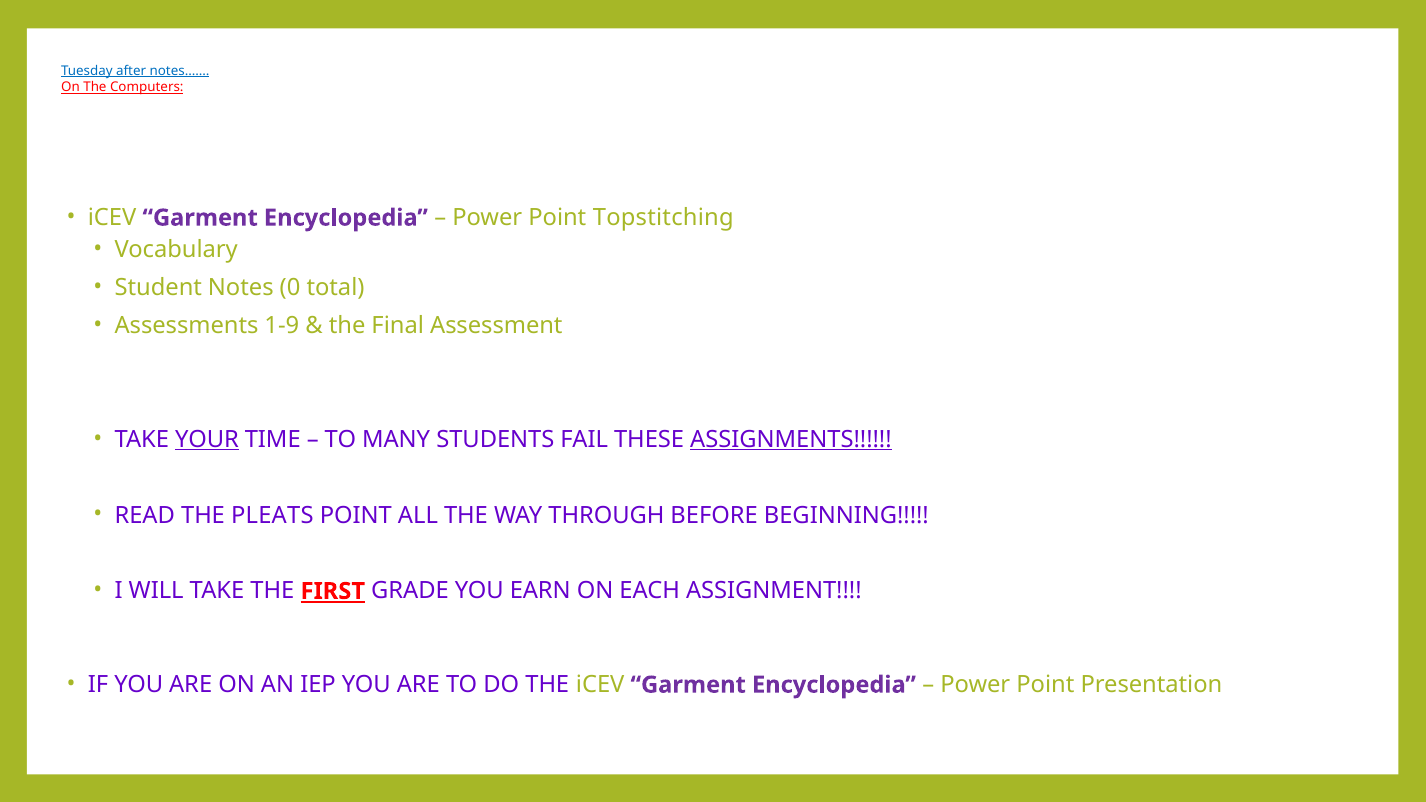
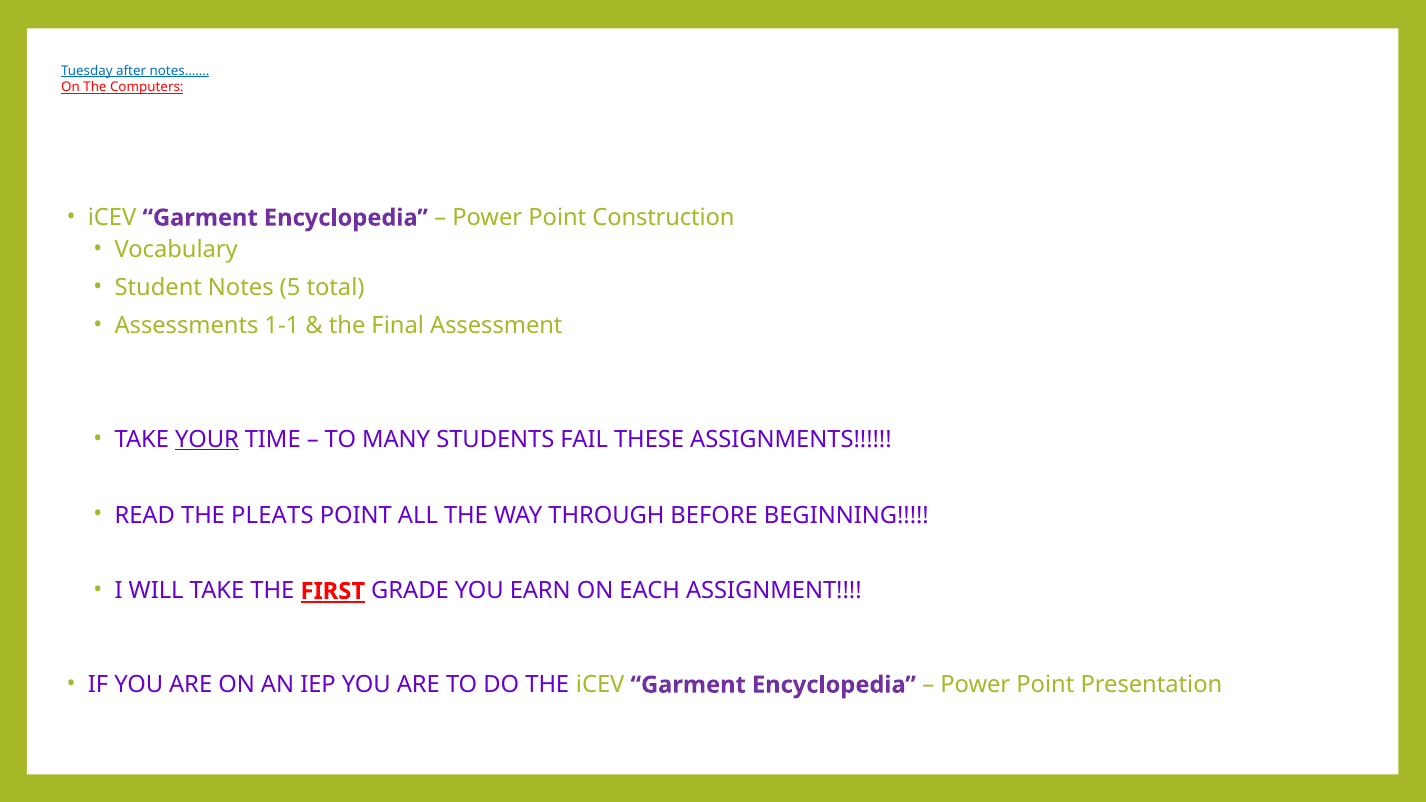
Topstitching: Topstitching -> Construction (663, 218)
0: 0 -> 5 (290, 288)
1-9: 1-9 -> 1-1 (282, 326)
ASSIGNMENTS underline: present -> none (791, 439)
